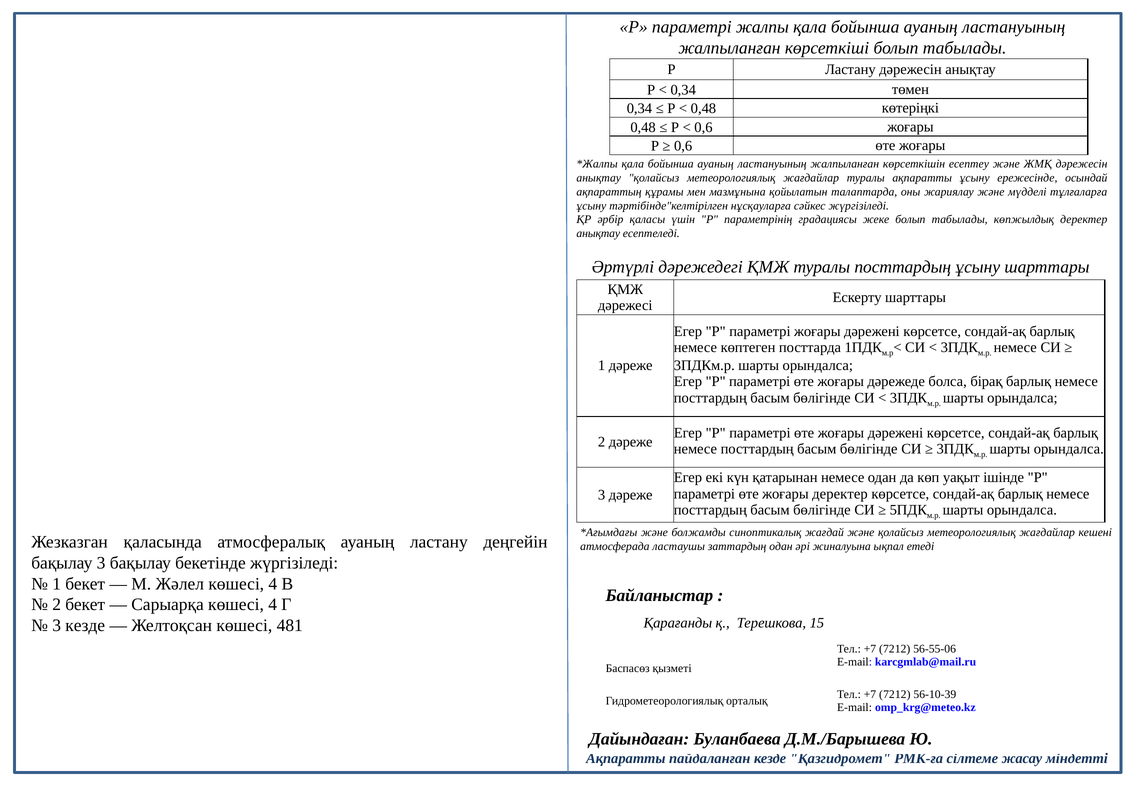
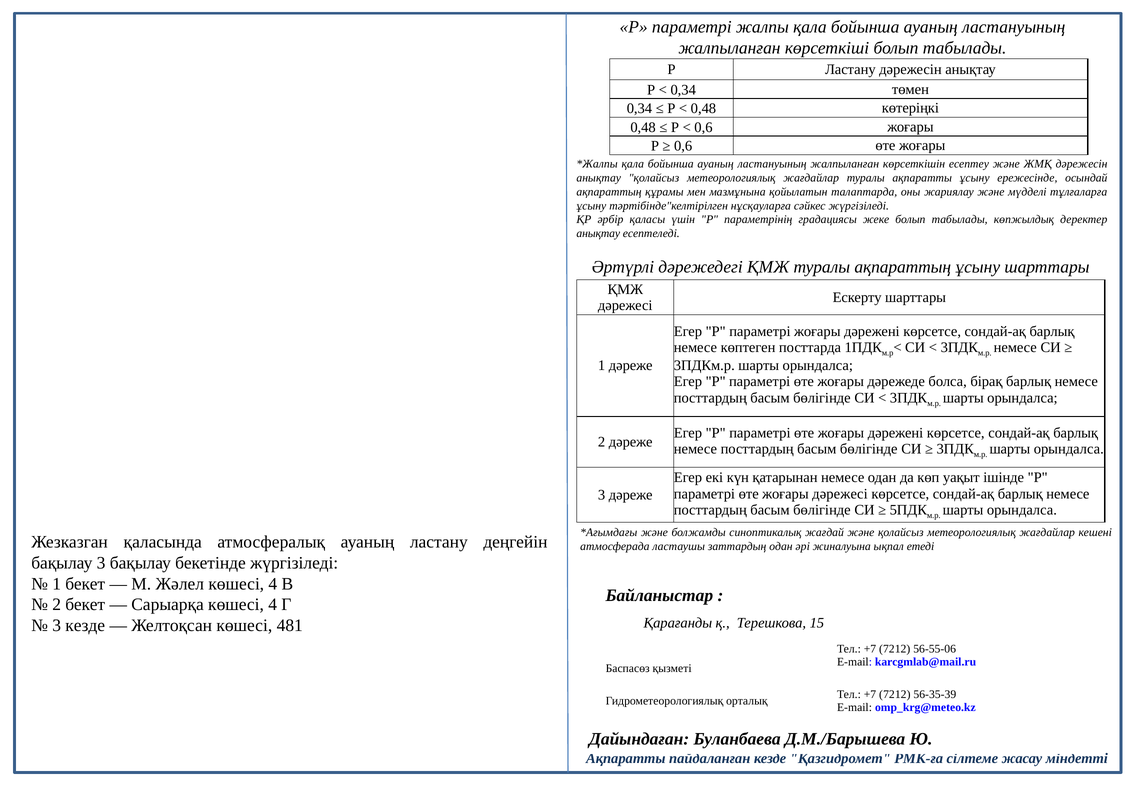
туралы посттардың: посттардың -> ақпараттың (903, 267)
жоғары деректер: деректер -> дәрежесі (840, 494)
56-10-39: 56-10-39 -> 56-35-39 (935, 695)
